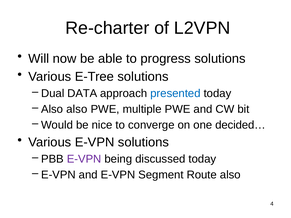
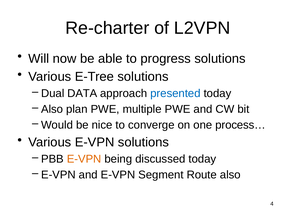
Also also: also -> plan (77, 109)
decided…: decided… -> process… (240, 125)
E-VPN colour: purple -> orange (84, 159)
